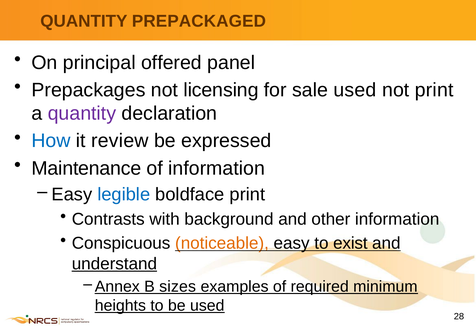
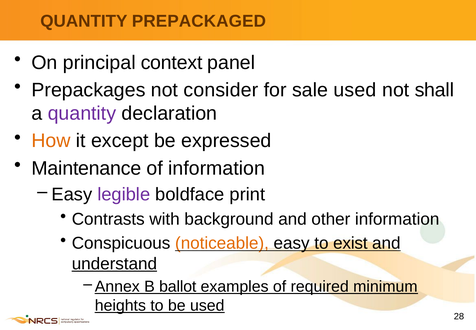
offered: offered -> context (172, 63)
licensing: licensing -> consider (221, 90)
not print: print -> shall (434, 90)
How colour: blue -> orange (51, 141)
review: review -> except (120, 141)
legible colour: blue -> purple (124, 194)
sizes: sizes -> ballot (178, 286)
